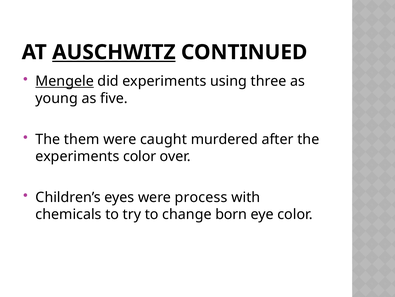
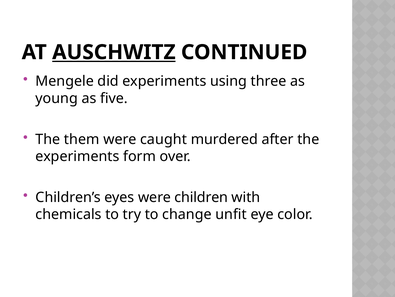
Mengele underline: present -> none (65, 81)
experiments color: color -> form (140, 156)
process: process -> children (201, 197)
born: born -> unfit (231, 214)
